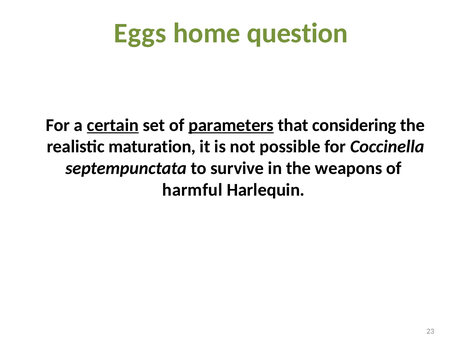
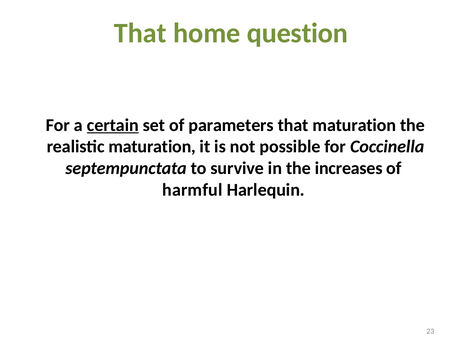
Eggs: Eggs -> That (140, 33)
parameters underline: present -> none (231, 125)
that considering: considering -> maturation (354, 125)
weapons: weapons -> increases (349, 168)
